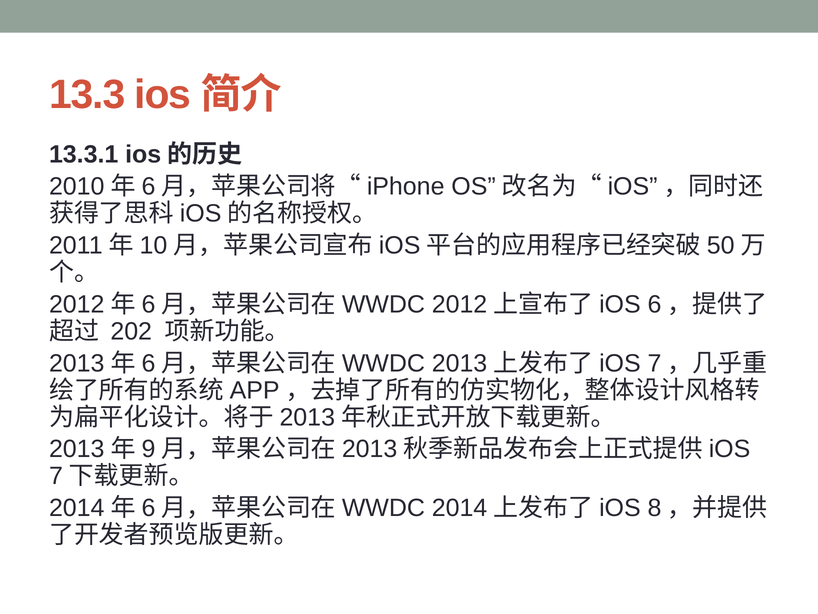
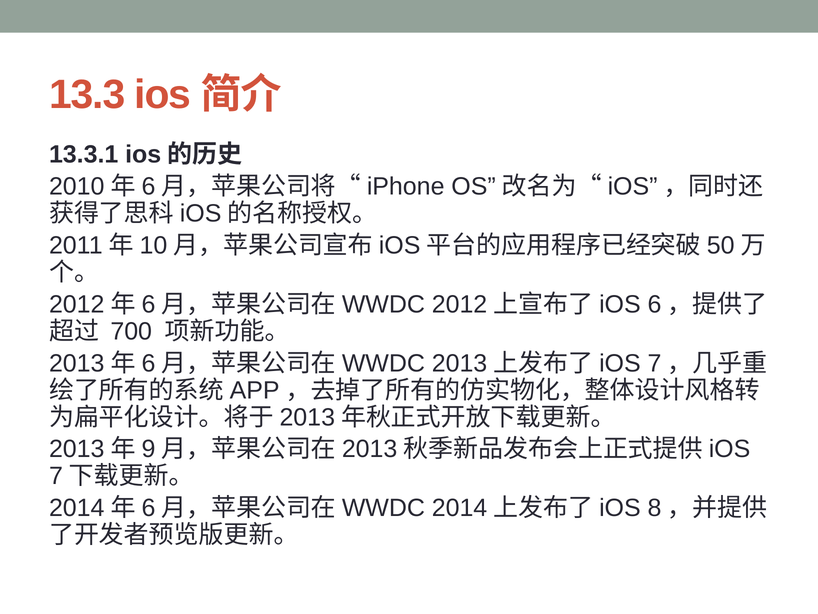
202: 202 -> 700 (131, 331)
